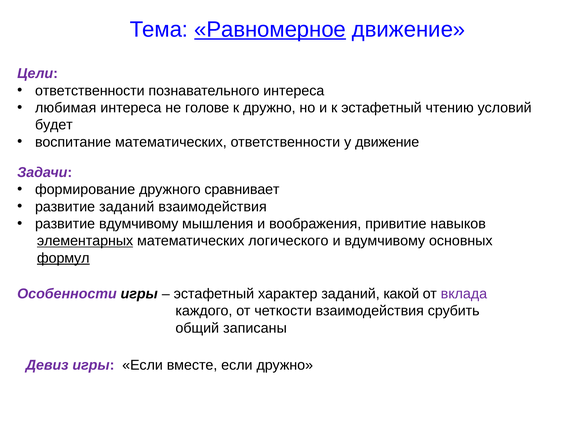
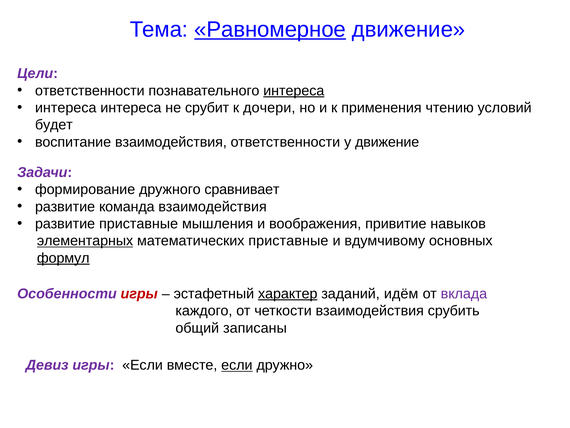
интереса underline: none -> present (294, 91)
любимая: любимая -> интереса (66, 108)
голове: голове -> срубит (207, 108)
к дружно: дружно -> дочери (269, 108)
к эстафетный: эстафетный -> применения (381, 108)
воспитание математических: математических -> взаимодействия (171, 142)
развитие заданий: заданий -> команда (127, 206)
развитие вдумчивому: вдумчивому -> приставные (139, 224)
математических логического: логического -> приставные (288, 241)
игры colour: black -> red (139, 293)
характер underline: none -> present (288, 293)
какой: какой -> идём (401, 293)
если underline: none -> present (237, 365)
